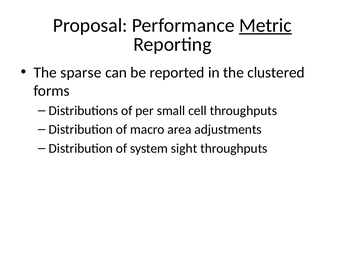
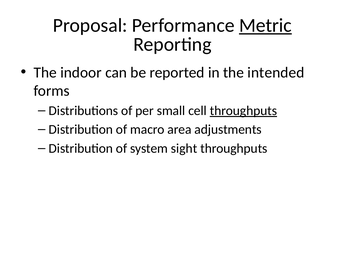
sparse: sparse -> indoor (81, 72)
clustered: clustered -> intended (276, 72)
throughputs underline: none -> present (243, 111)
